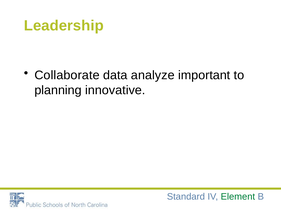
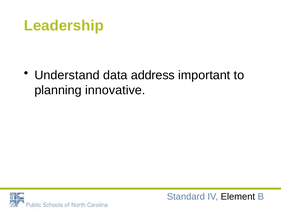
Collaborate: Collaborate -> Understand (67, 75)
analyze: analyze -> address (153, 75)
Element colour: green -> black (238, 197)
